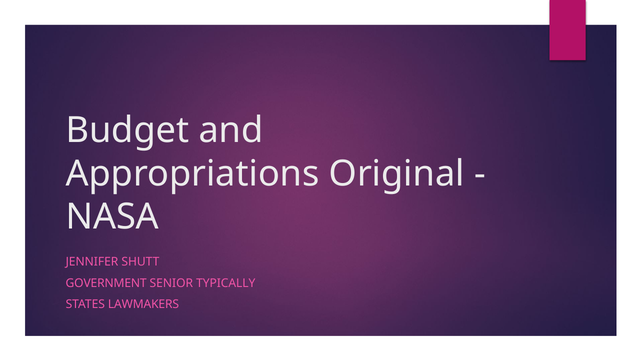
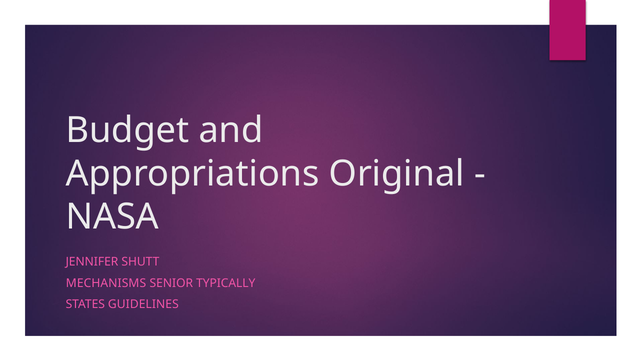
GOVERNMENT: GOVERNMENT -> MECHANISMS (106, 283)
LAWMAKERS: LAWMAKERS -> GUIDELINES (143, 304)
